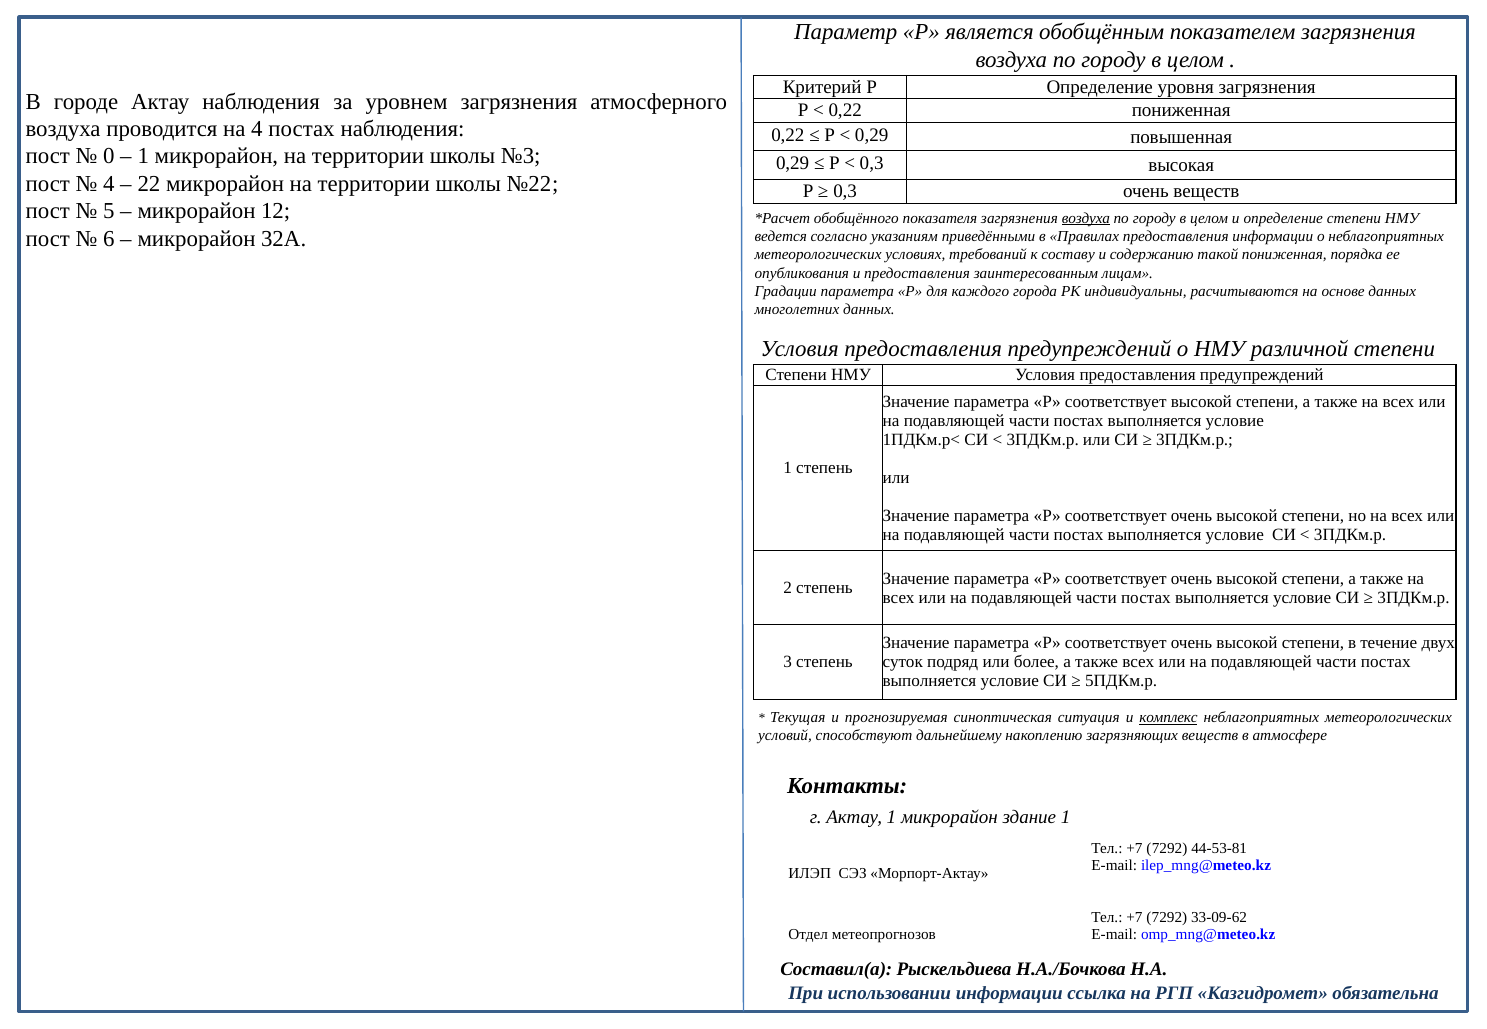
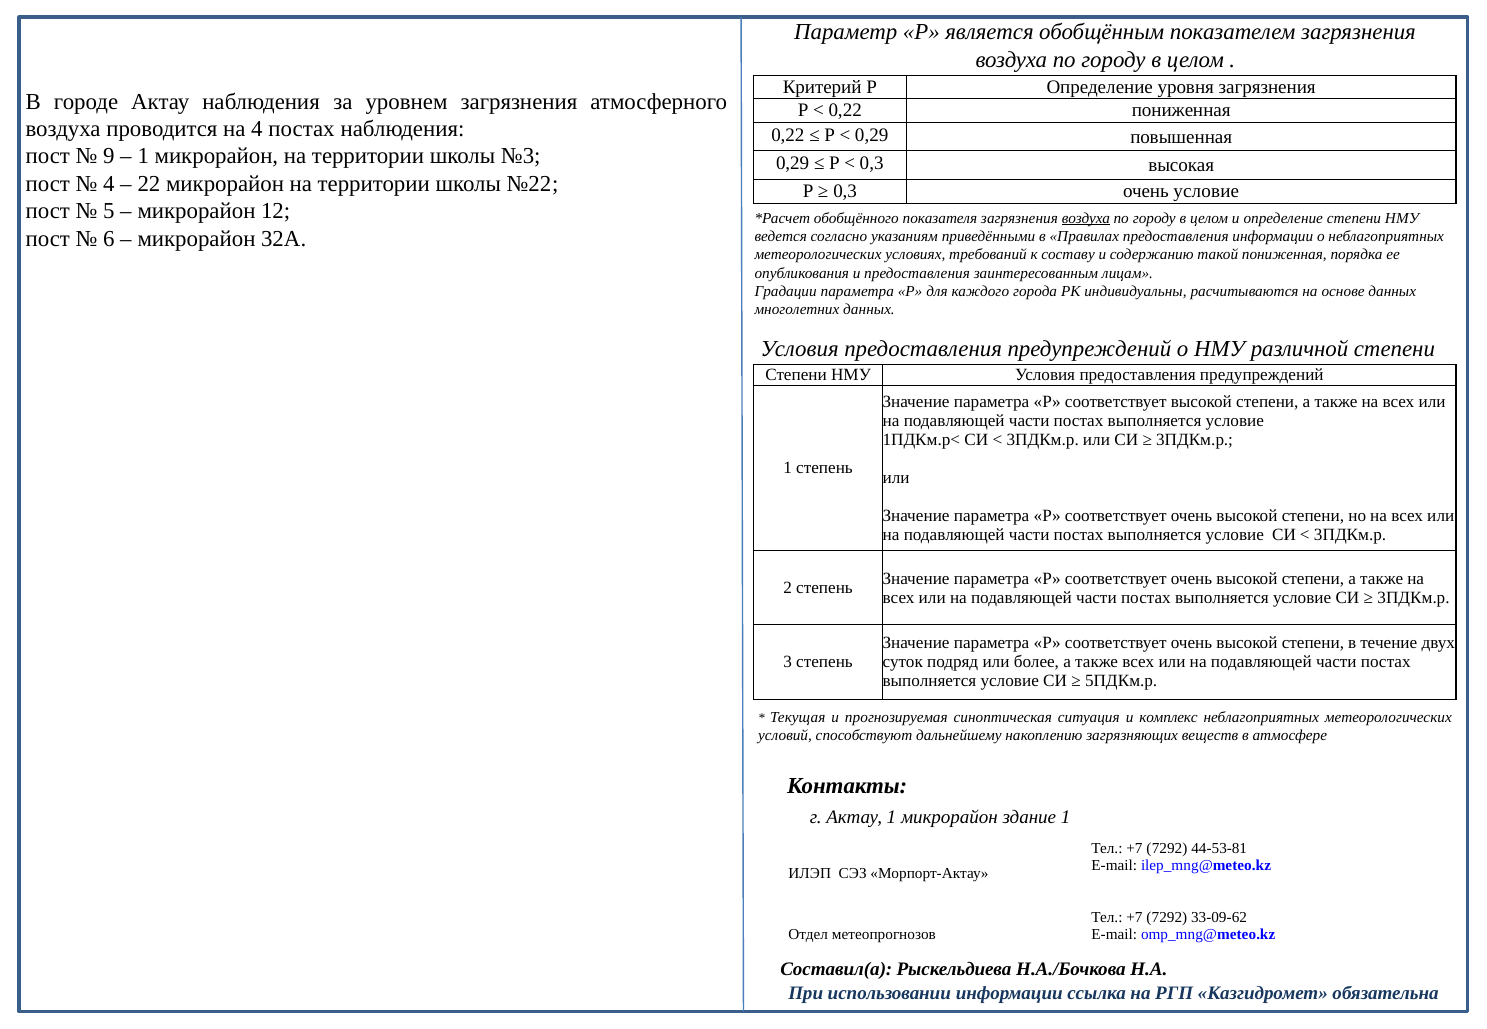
0: 0 -> 9 (109, 156)
очень веществ: веществ -> условие (1206, 191)
комплекс underline: present -> none (1168, 718)
